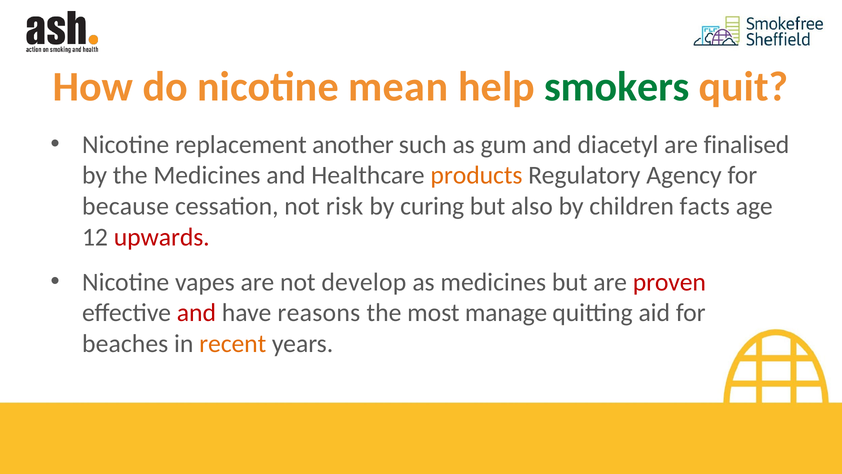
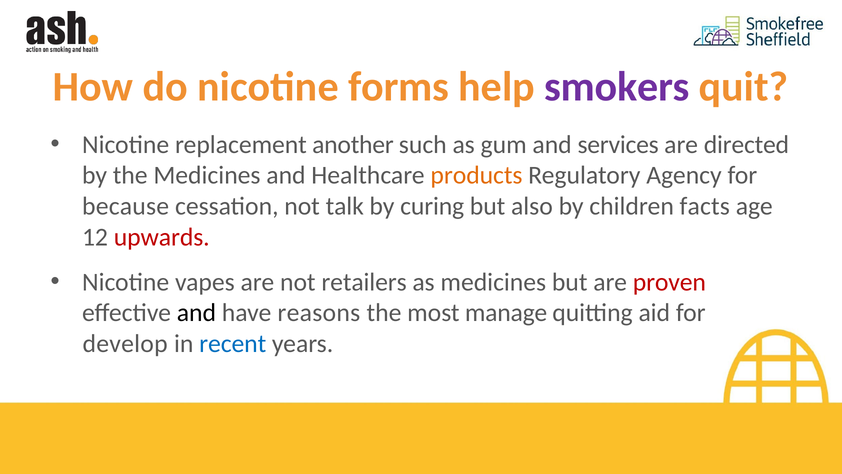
mean: mean -> forms (399, 87)
smokers colour: green -> purple (617, 87)
diacetyl: diacetyl -> services (618, 145)
finalised: finalised -> directed (746, 145)
risk: risk -> talk (345, 206)
develop: develop -> retailers (364, 282)
and colour: red -> black (196, 313)
beaches: beaches -> develop (125, 344)
recent colour: orange -> blue (233, 344)
